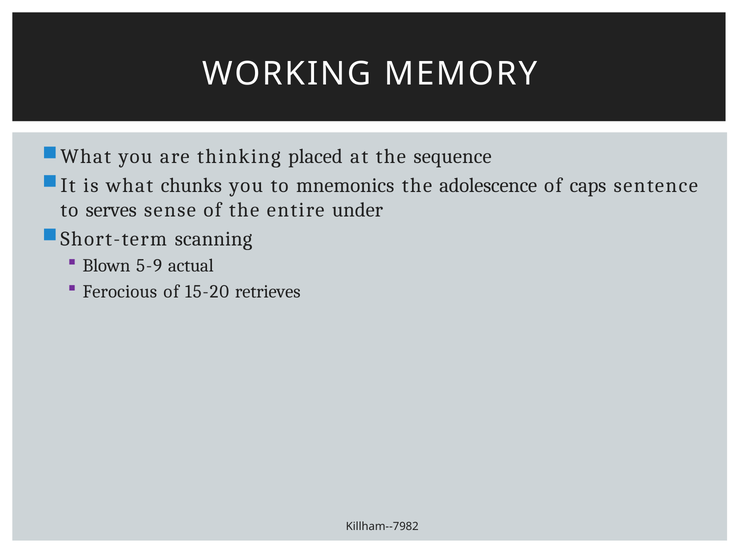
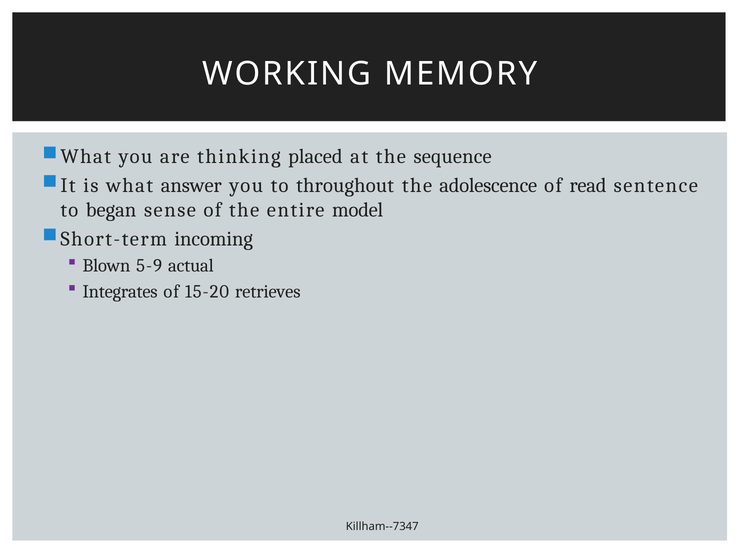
chunks: chunks -> answer (191, 185)
mnemonics: mnemonics -> throughout (345, 185)
caps: caps -> read (588, 185)
serves: serves -> began (111, 210)
under: under -> model (358, 210)
scanning: scanning -> incoming (214, 239)
Ferocious: Ferocious -> Integrates (120, 292)
Killham--7982: Killham--7982 -> Killham--7347 (382, 526)
